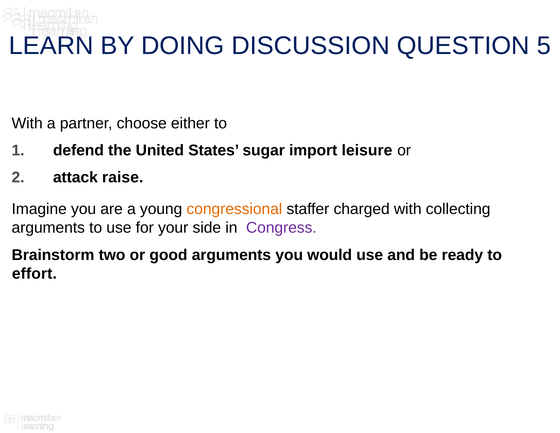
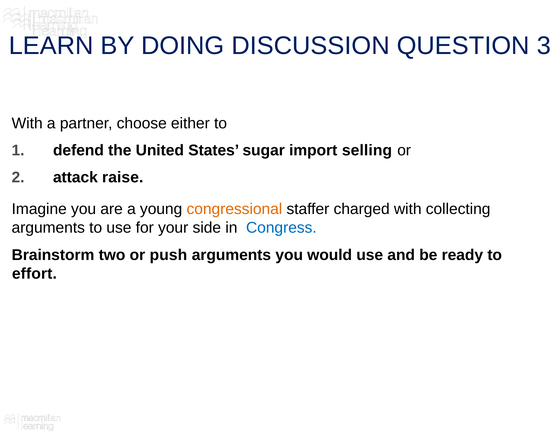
5: 5 -> 3 (544, 46)
leisure: leisure -> selling (367, 150)
Congress colour: purple -> blue (281, 228)
good: good -> push (168, 255)
